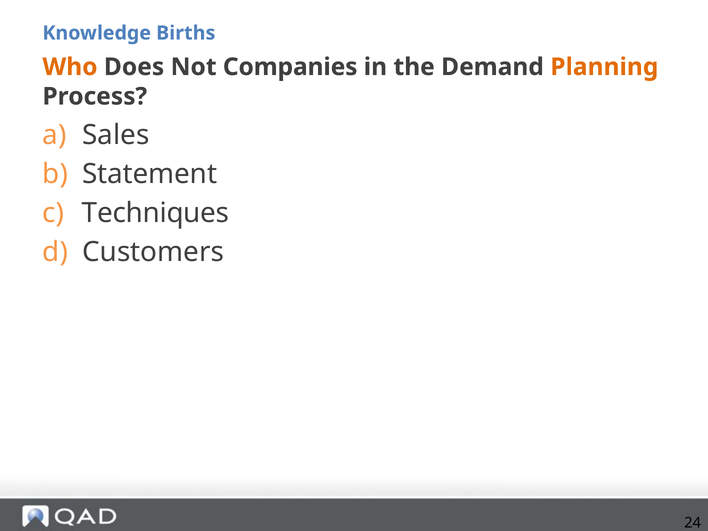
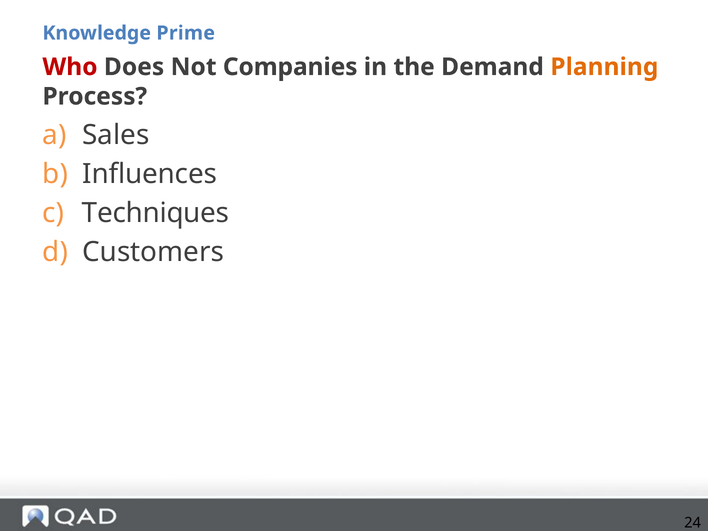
Births: Births -> Prime (186, 33)
Who colour: orange -> red (70, 67)
Statement: Statement -> Influences (150, 174)
